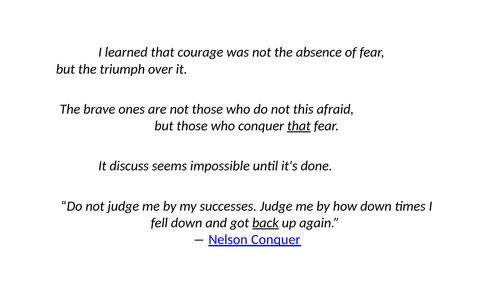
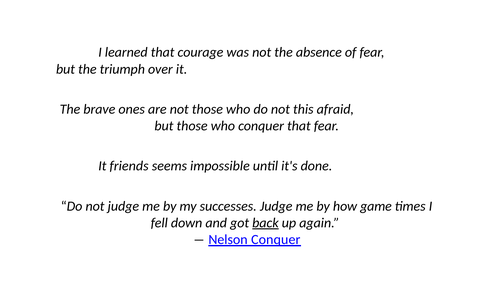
that underline: present -> none (299, 126)
discuss: discuss -> friends (129, 166)
how down: down -> game (376, 206)
